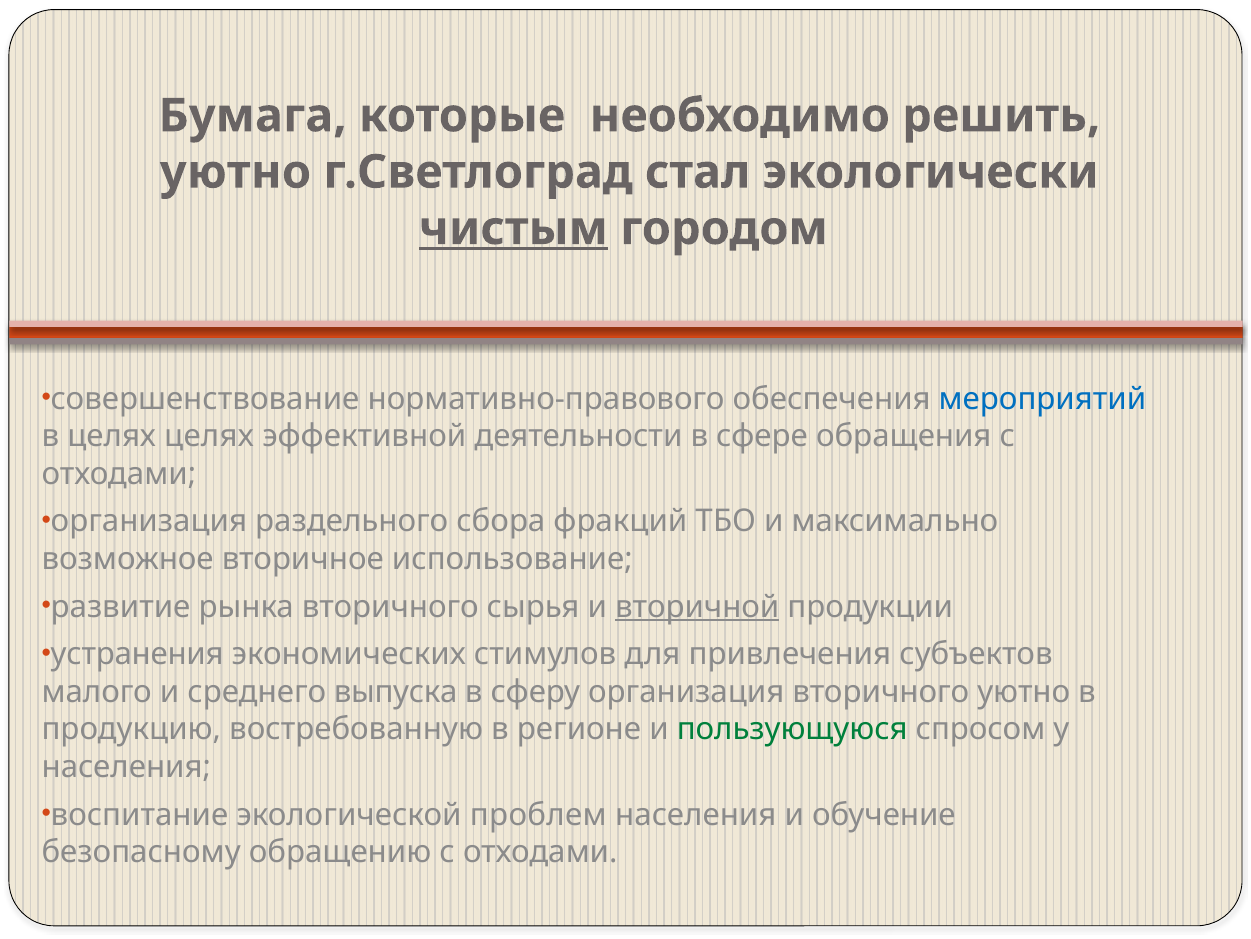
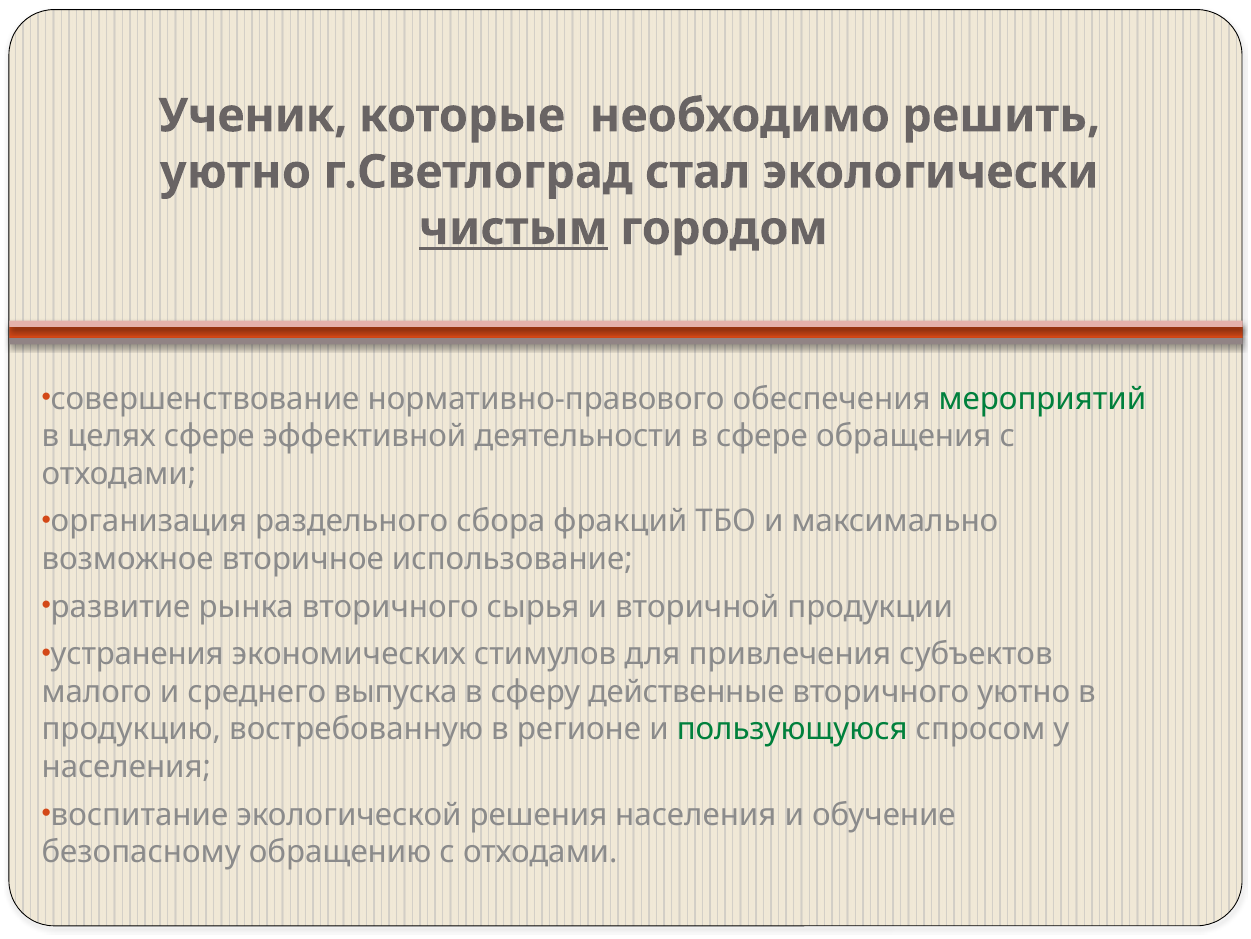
Бумага: Бумага -> Ученик (253, 116)
мероприятий colour: blue -> green (1042, 399)
целях целях: целях -> сфере (209, 436)
вторичной underline: present -> none (697, 606)
сферу организация: организация -> действенные (686, 692)
проблем: проблем -> решения (538, 814)
